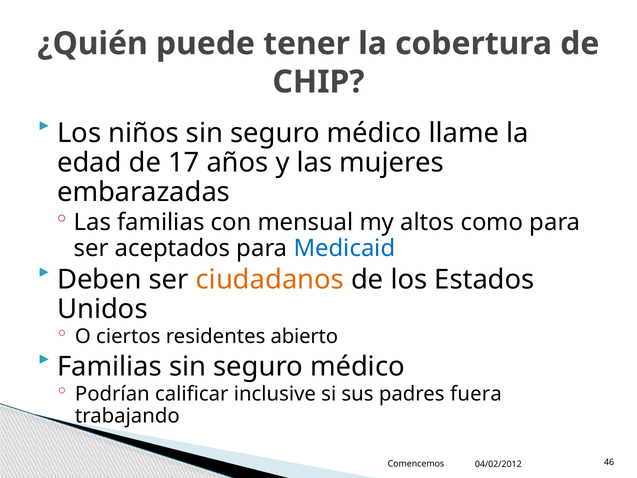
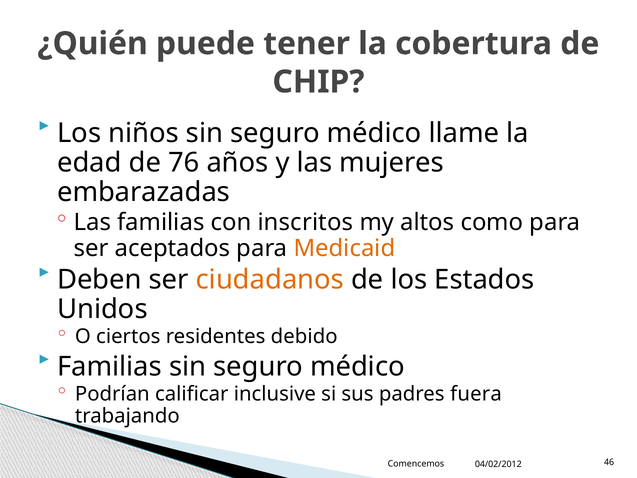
17: 17 -> 76 (184, 163)
mensual: mensual -> inscritos (305, 222)
Medicaid colour: blue -> orange (344, 248)
abierto: abierto -> debido (304, 337)
